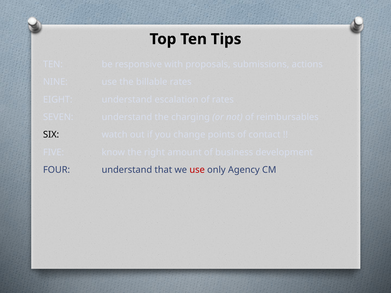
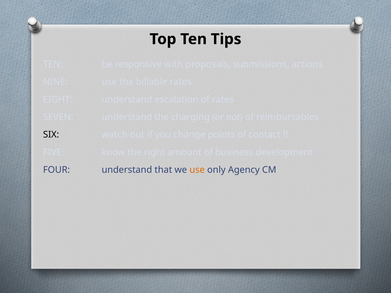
use colour: red -> orange (197, 170)
